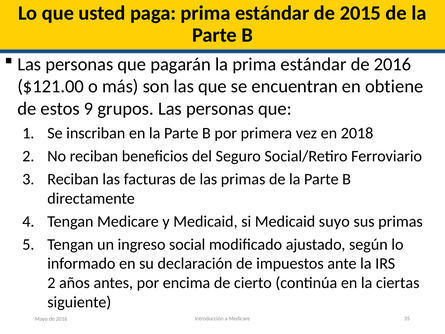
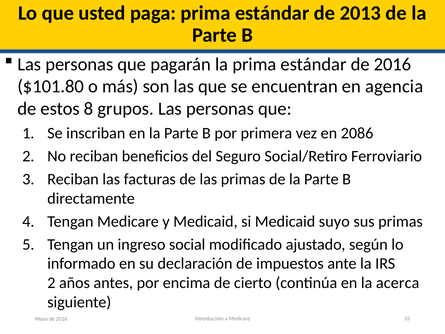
2015: 2015 -> 2013 (360, 13)
$121.00: $121.00 -> $101.80 (51, 86)
obtiene: obtiene -> agencia (394, 86)
9: 9 -> 8 (89, 109)
2018: 2018 -> 2086 (357, 133)
ciertas: ciertas -> acerca (398, 283)
